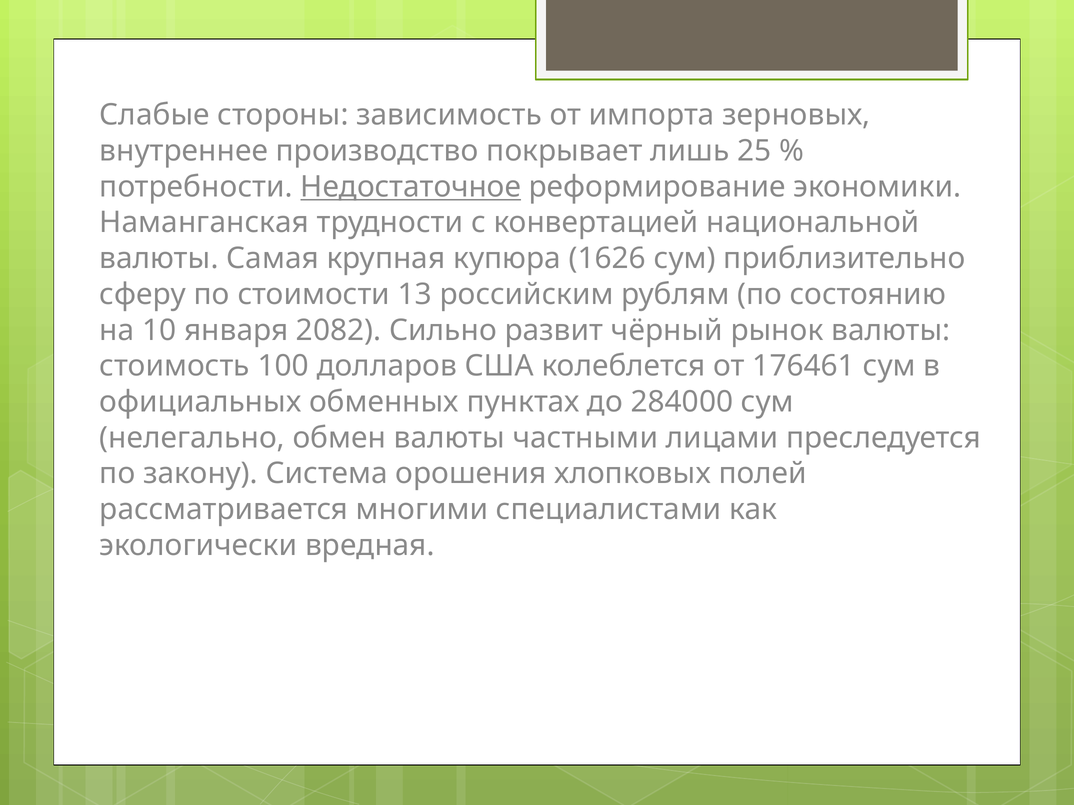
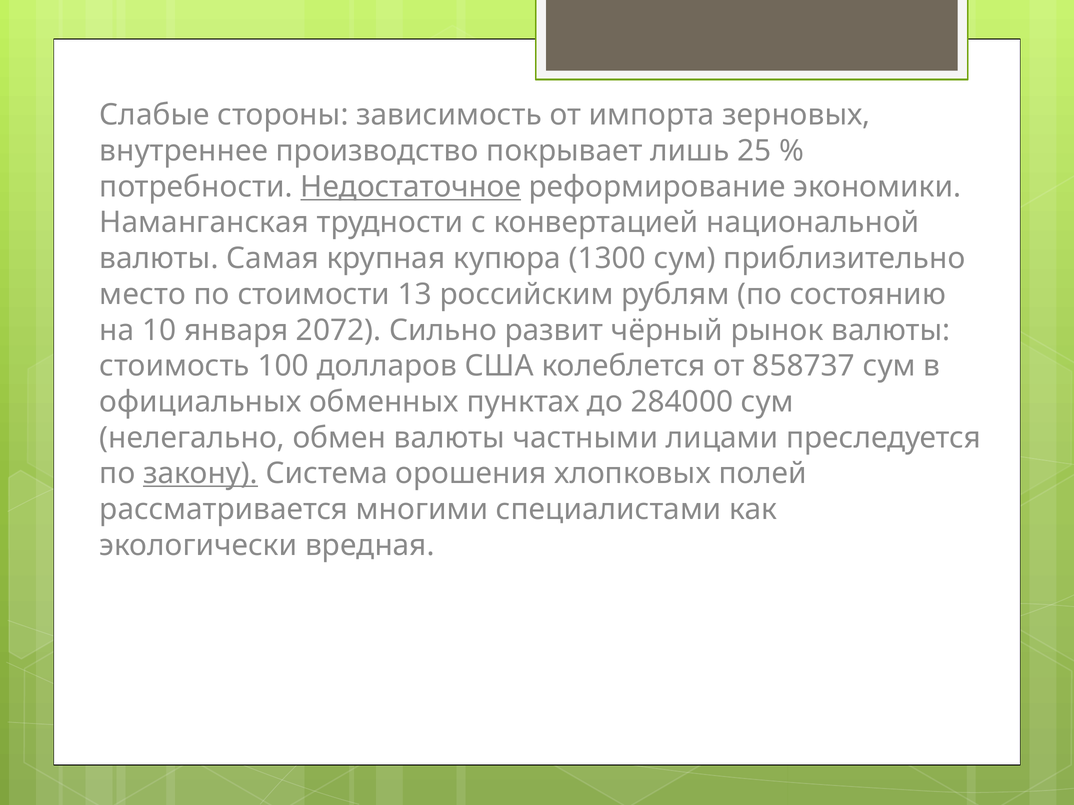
1626: 1626 -> 1300 (607, 259)
сферу: сферу -> место (143, 295)
2082: 2082 -> 2072 (339, 330)
176461: 176461 -> 858737 (804, 366)
закону underline: none -> present (200, 474)
